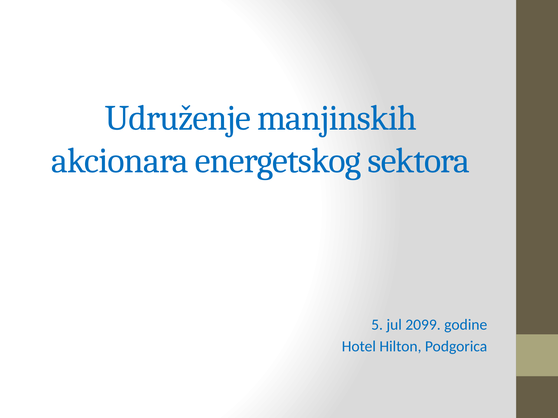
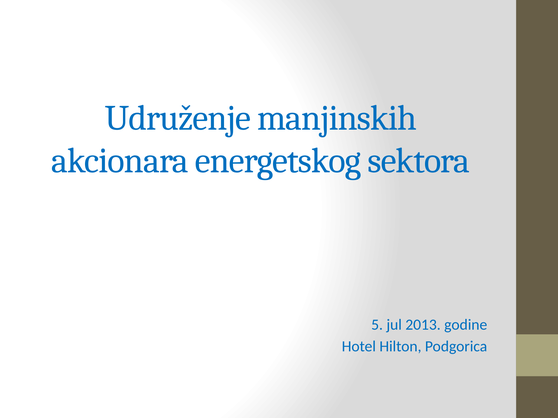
2099: 2099 -> 2013 (423, 325)
